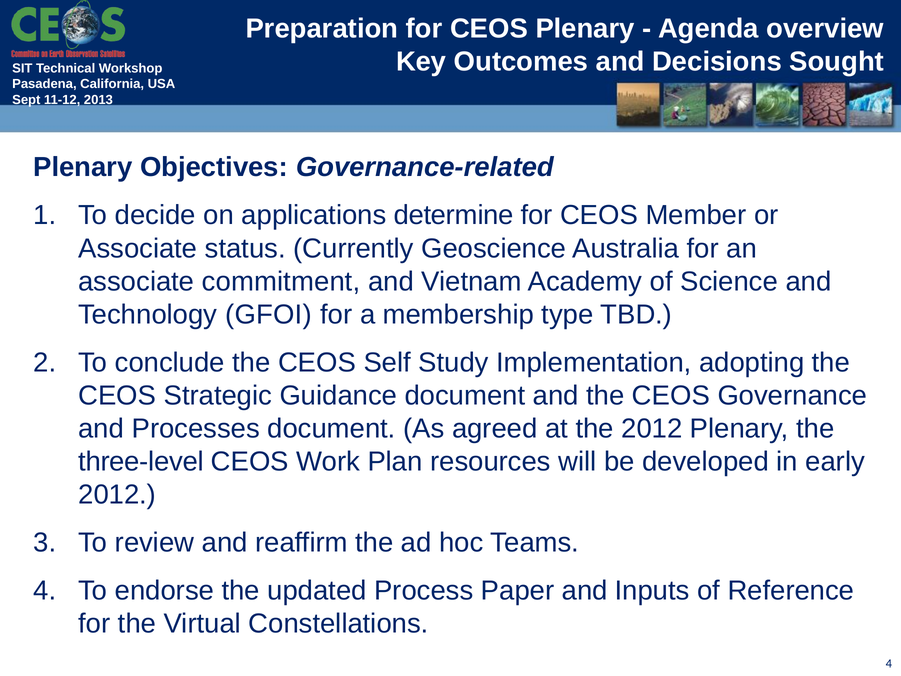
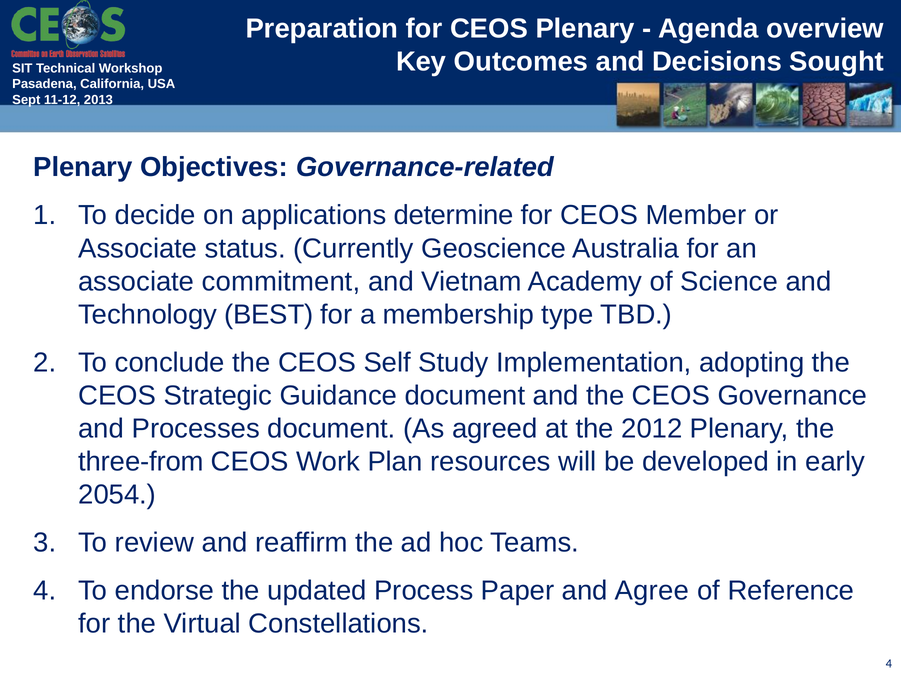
GFOI: GFOI -> BEST (269, 314)
three-level: three-level -> three-from (141, 461)
2012: 2012 -> 2054 (117, 495)
Inputs: Inputs -> Agree (652, 591)
